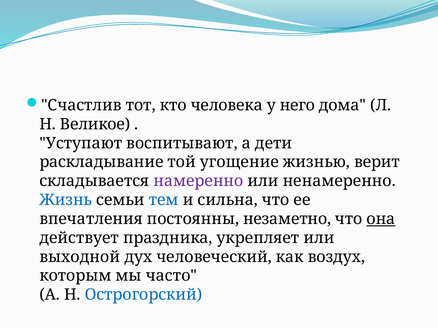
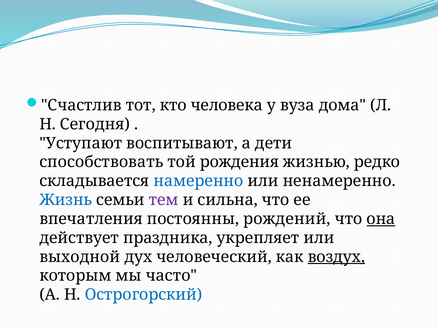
него: него -> вуза (297, 105)
Великое: Великое -> Сегодня (95, 124)
раскладывание: раскладывание -> способствовать (101, 162)
угощение: угощение -> рождения (239, 162)
верит: верит -> редко (377, 162)
намеренно colour: purple -> blue (198, 181)
тем colour: blue -> purple (164, 200)
незаметно: незаметно -> рождений (287, 219)
воздух underline: none -> present (336, 257)
